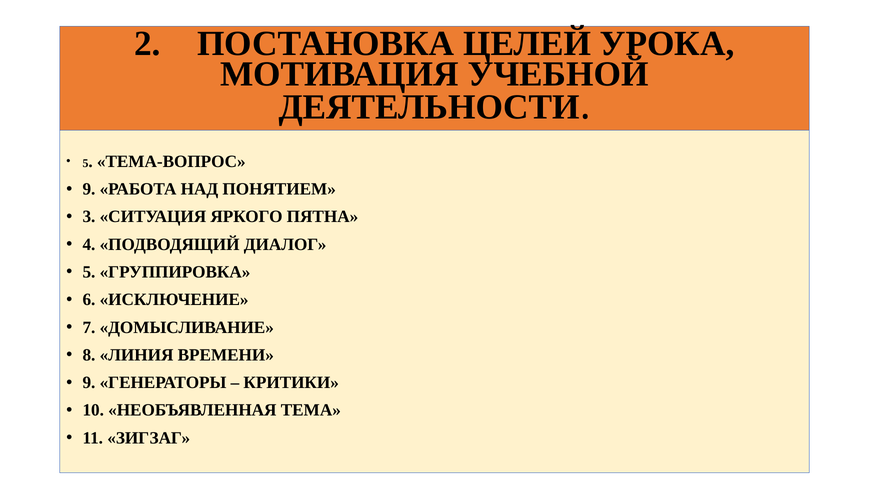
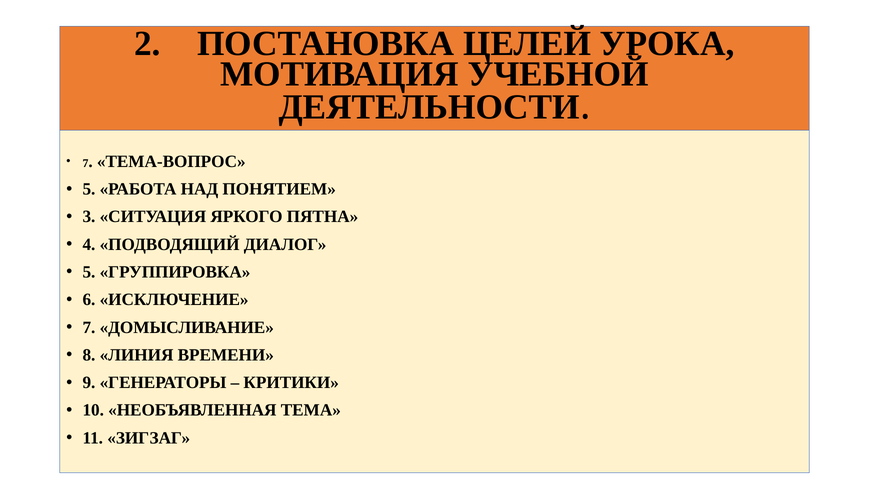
5: 5 -> 7 (85, 163)
9: 9 -> 5 (89, 189)
